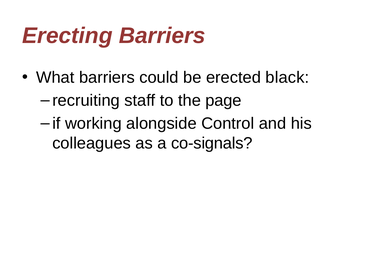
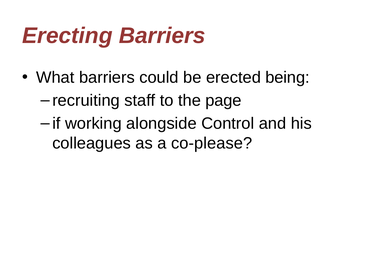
black: black -> being (288, 78)
co-signals: co-signals -> co-please (212, 143)
